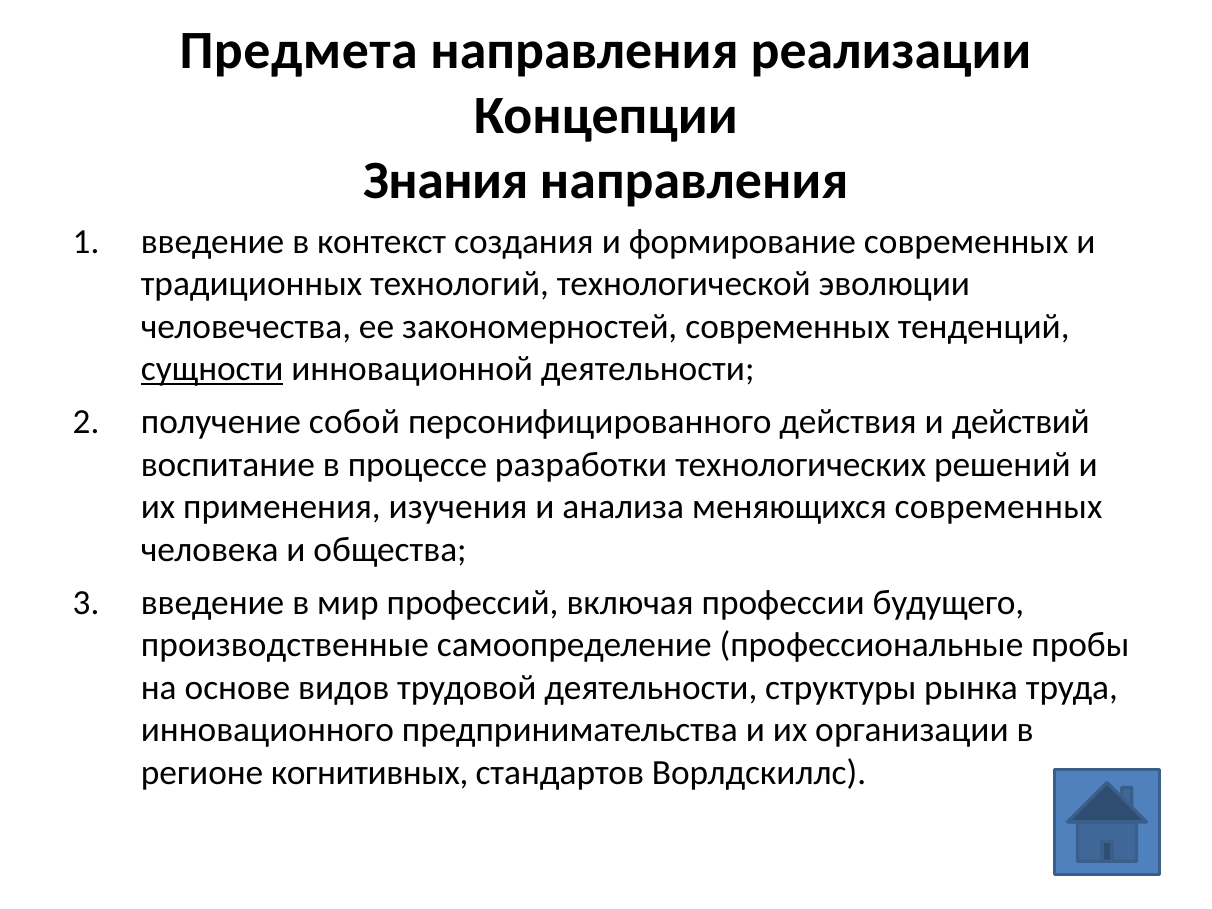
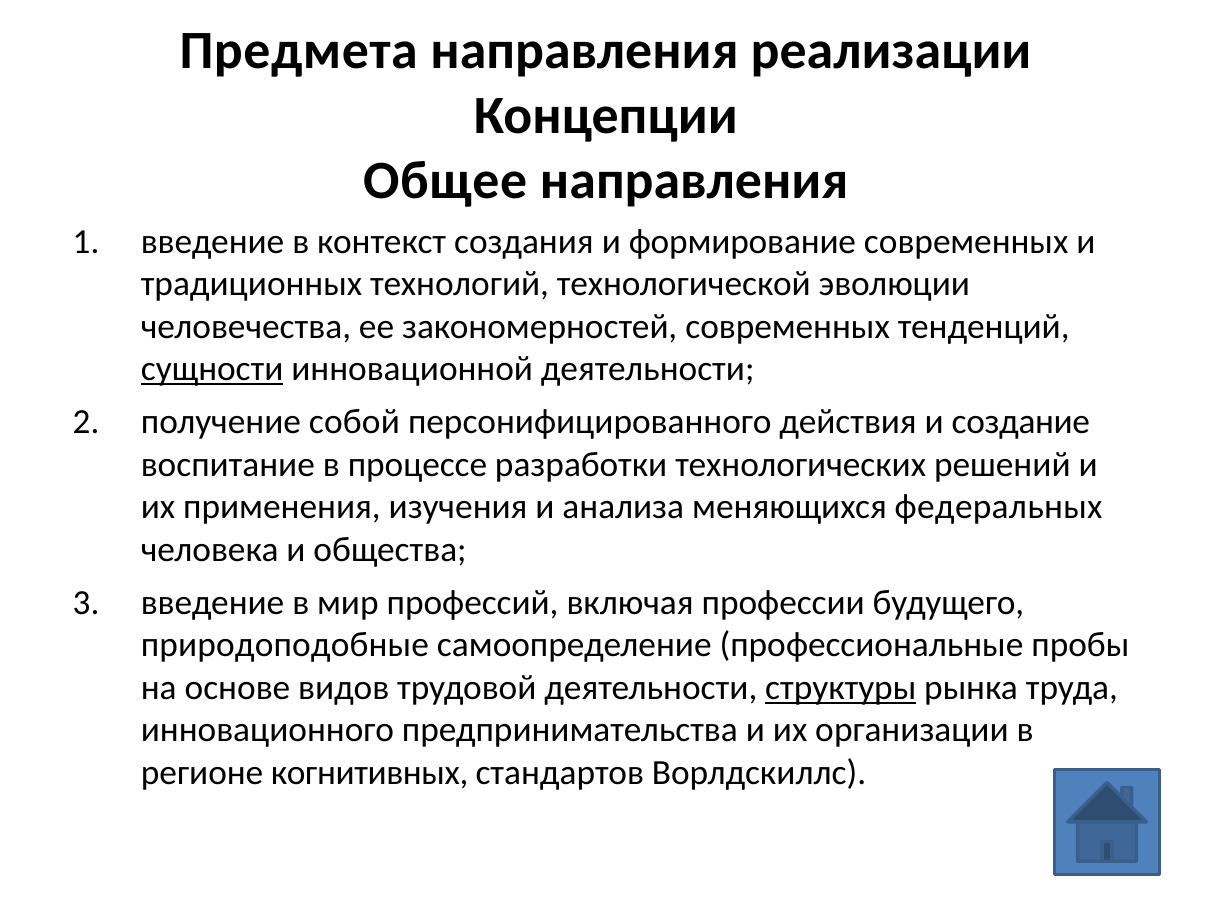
Знания: Знания -> Общее (445, 181)
действий: действий -> создание (1021, 422)
меняющихся современных: современных -> федеральных (999, 507)
производственные: производственные -> природоподобные (285, 645)
структуры underline: none -> present (841, 688)
